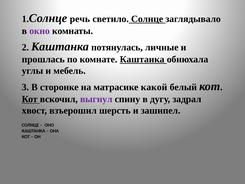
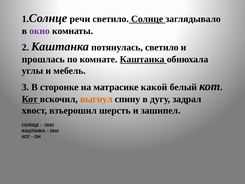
речь: речь -> речи (80, 19)
потянулась личные: личные -> светило (162, 47)
выгнул colour: purple -> orange (96, 99)
